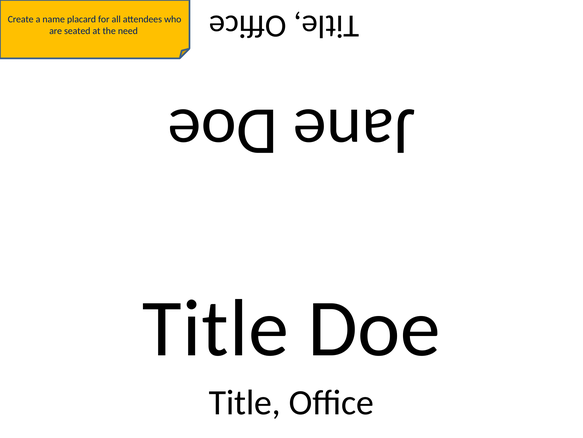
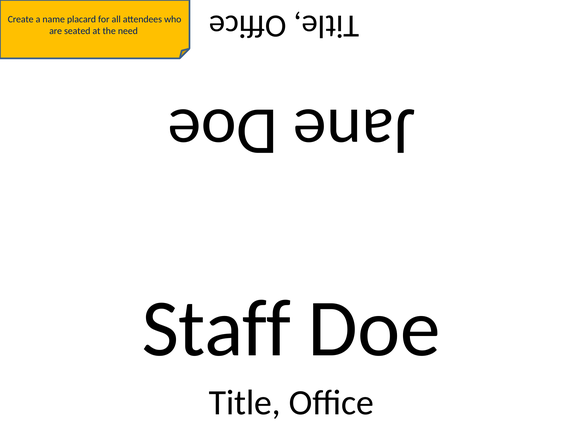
Title: Title -> Staff (216, 328)
